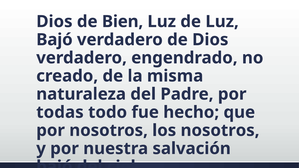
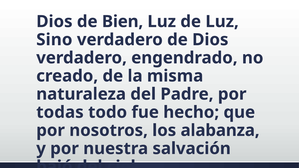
Bajó: Bajó -> Sino (54, 40)
los nosotros: nosotros -> alabanza (220, 131)
